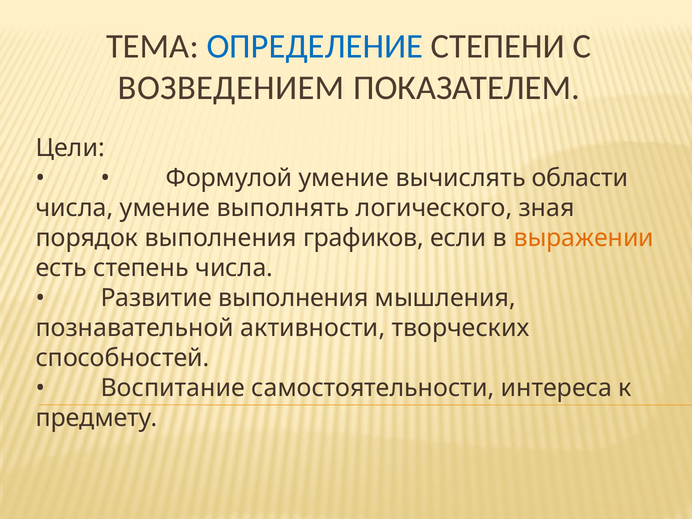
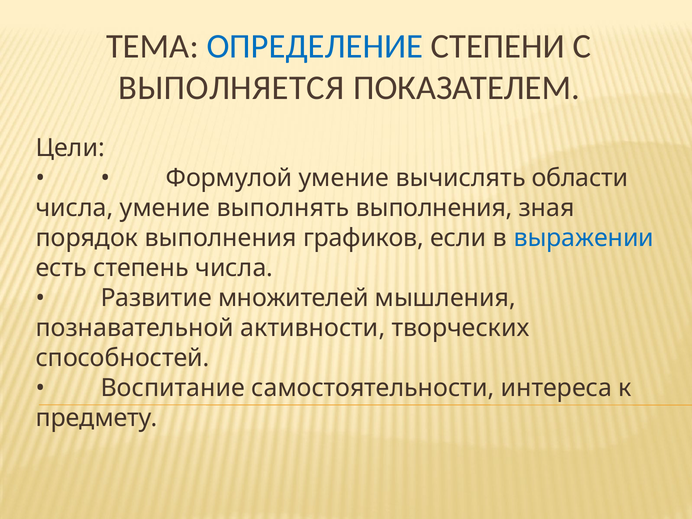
ВОЗВЕДЕНИЕМ: ВОЗВЕДЕНИЕМ -> ВЫПОЛНЯЕТСЯ (231, 88)
выполнять логического: логического -> выполнения (434, 208)
выражении colour: orange -> blue (584, 238)
Развитие выполнения: выполнения -> множителей (293, 298)
